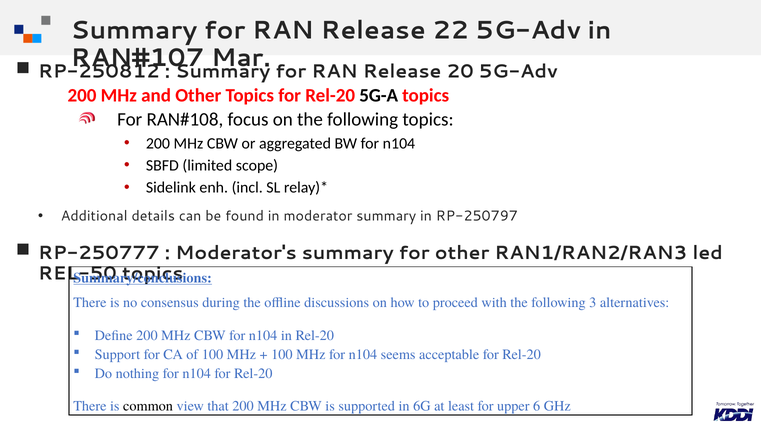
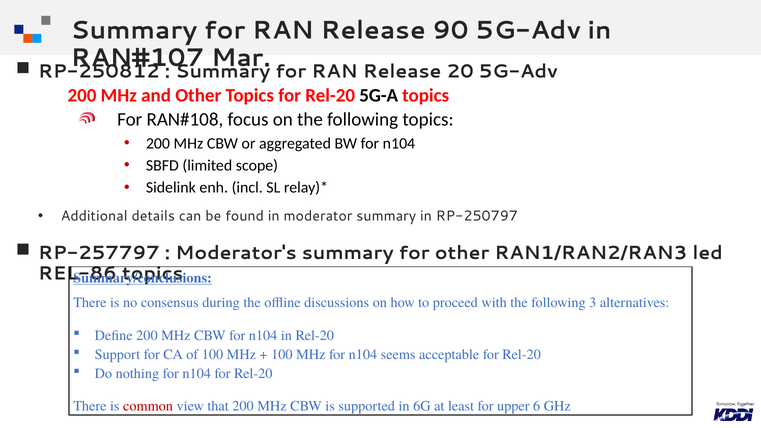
22: 22 -> 90 (451, 31)
RP-250777: RP-250777 -> RP-257797 (99, 253)
REL-50: REL-50 -> REL-86 (77, 273)
common colour: black -> red (148, 406)
